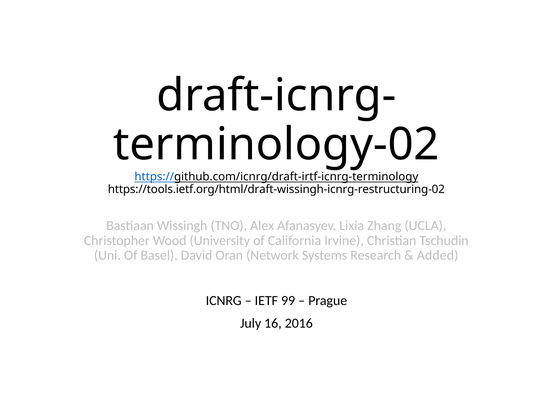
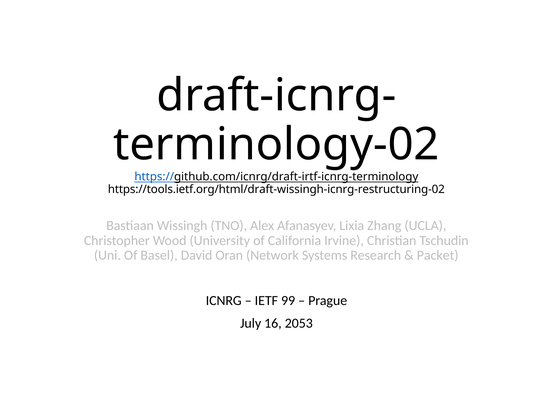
Added: Added -> Packet (438, 255)
2016: 2016 -> 2053 (299, 323)
